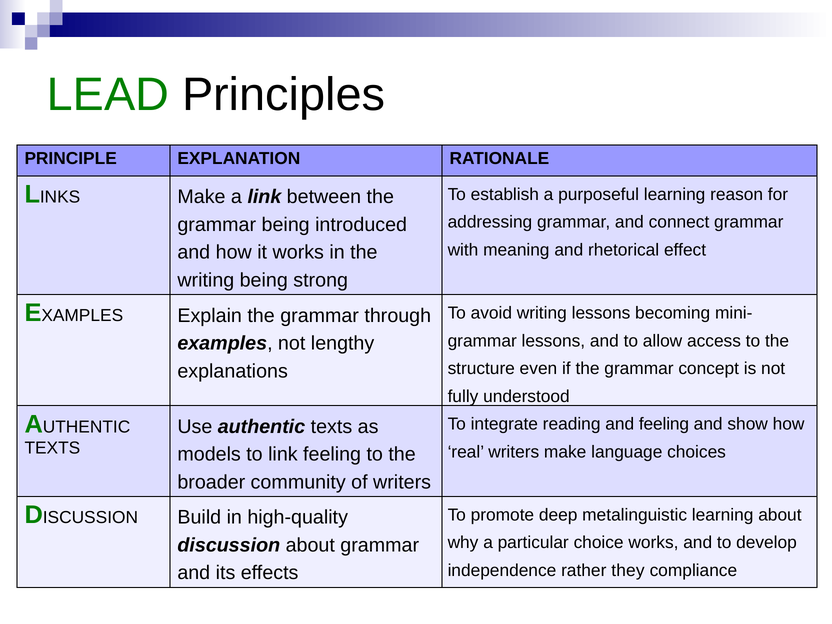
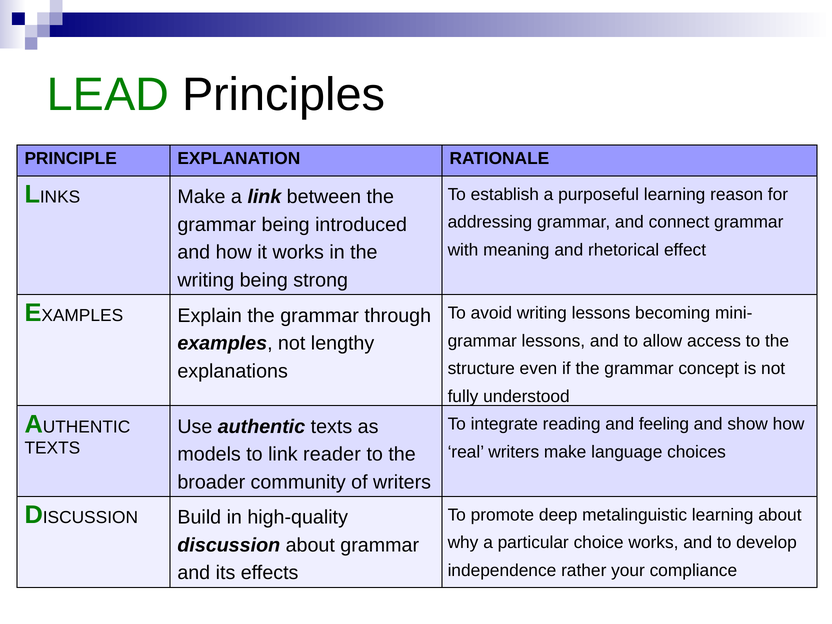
link feeling: feeling -> reader (332, 454)
they: they -> your (628, 570)
